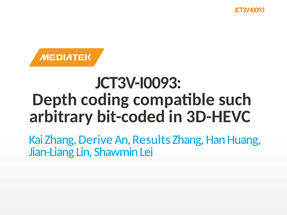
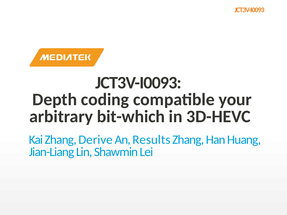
such: such -> your (235, 100)
bit-coded: bit-coded -> bit-which (131, 117)
